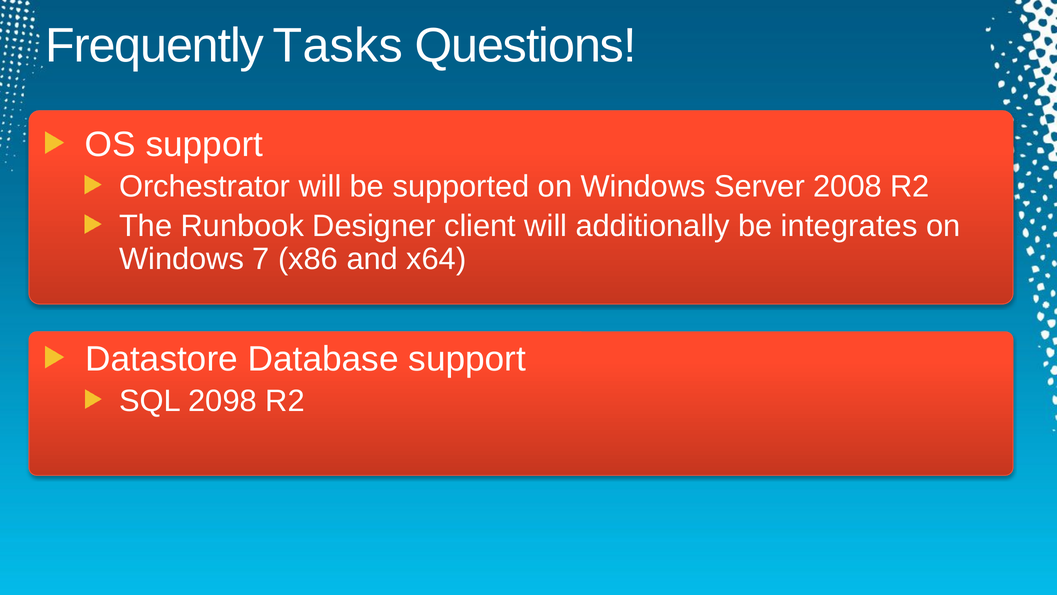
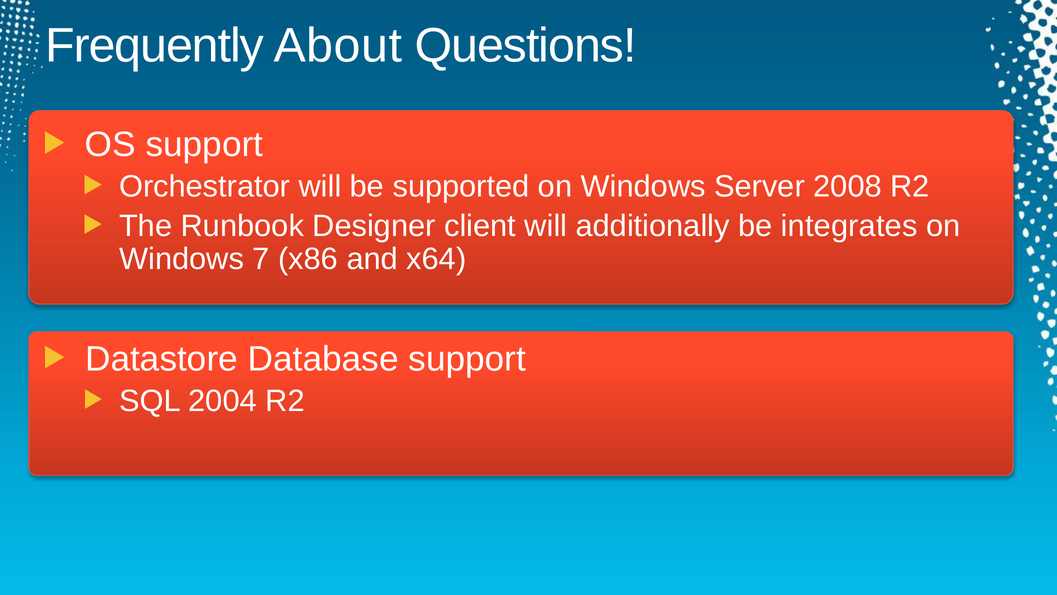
Tasks: Tasks -> About (338, 46)
2098: 2098 -> 2004 (223, 401)
